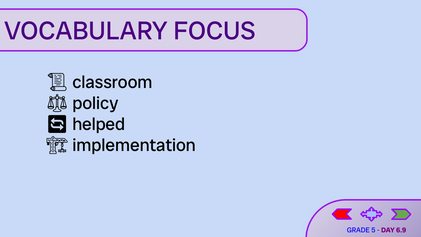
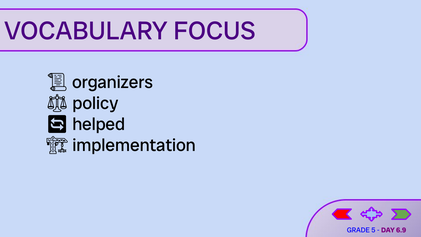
classroom: classroom -> organizers (113, 82)
